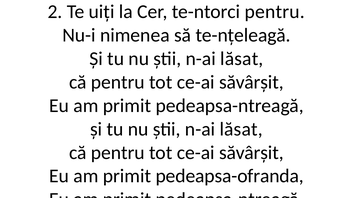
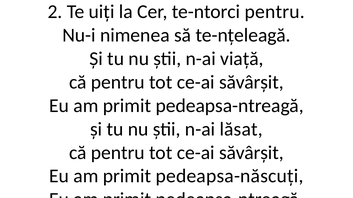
lăsat: lăsat -> viață (242, 59)
pedeapsa-ofranda: pedeapsa-ofranda -> pedeapsa-născuți (230, 177)
